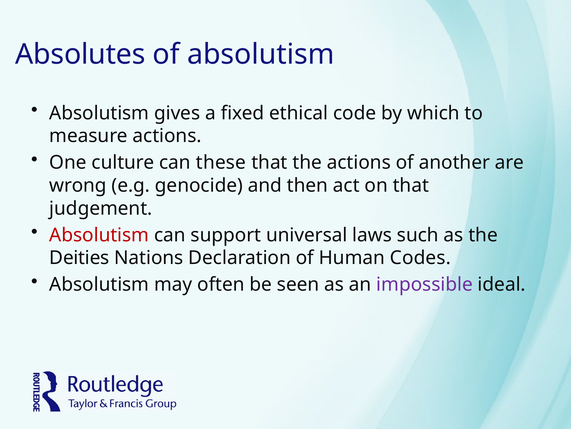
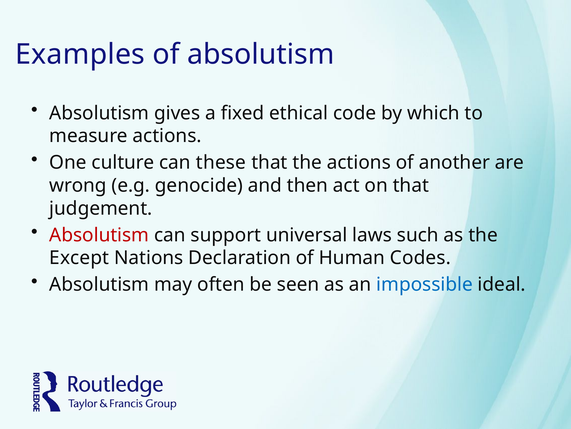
Absolutes: Absolutes -> Examples (80, 54)
Deities: Deities -> Except (79, 258)
impossible colour: purple -> blue (425, 284)
